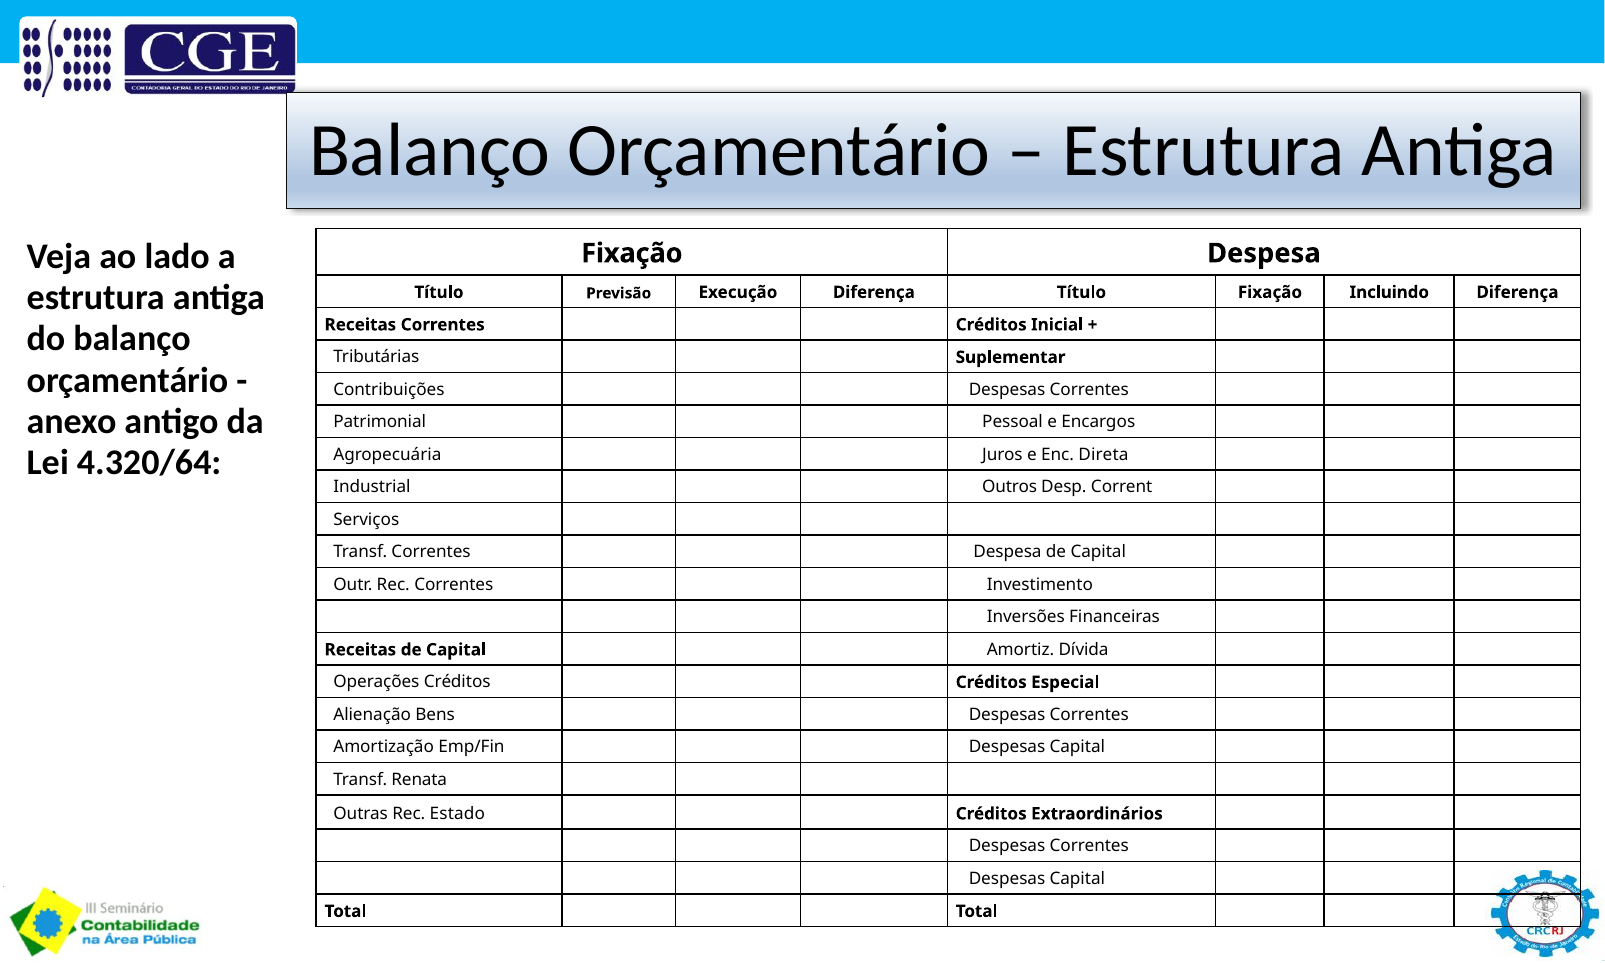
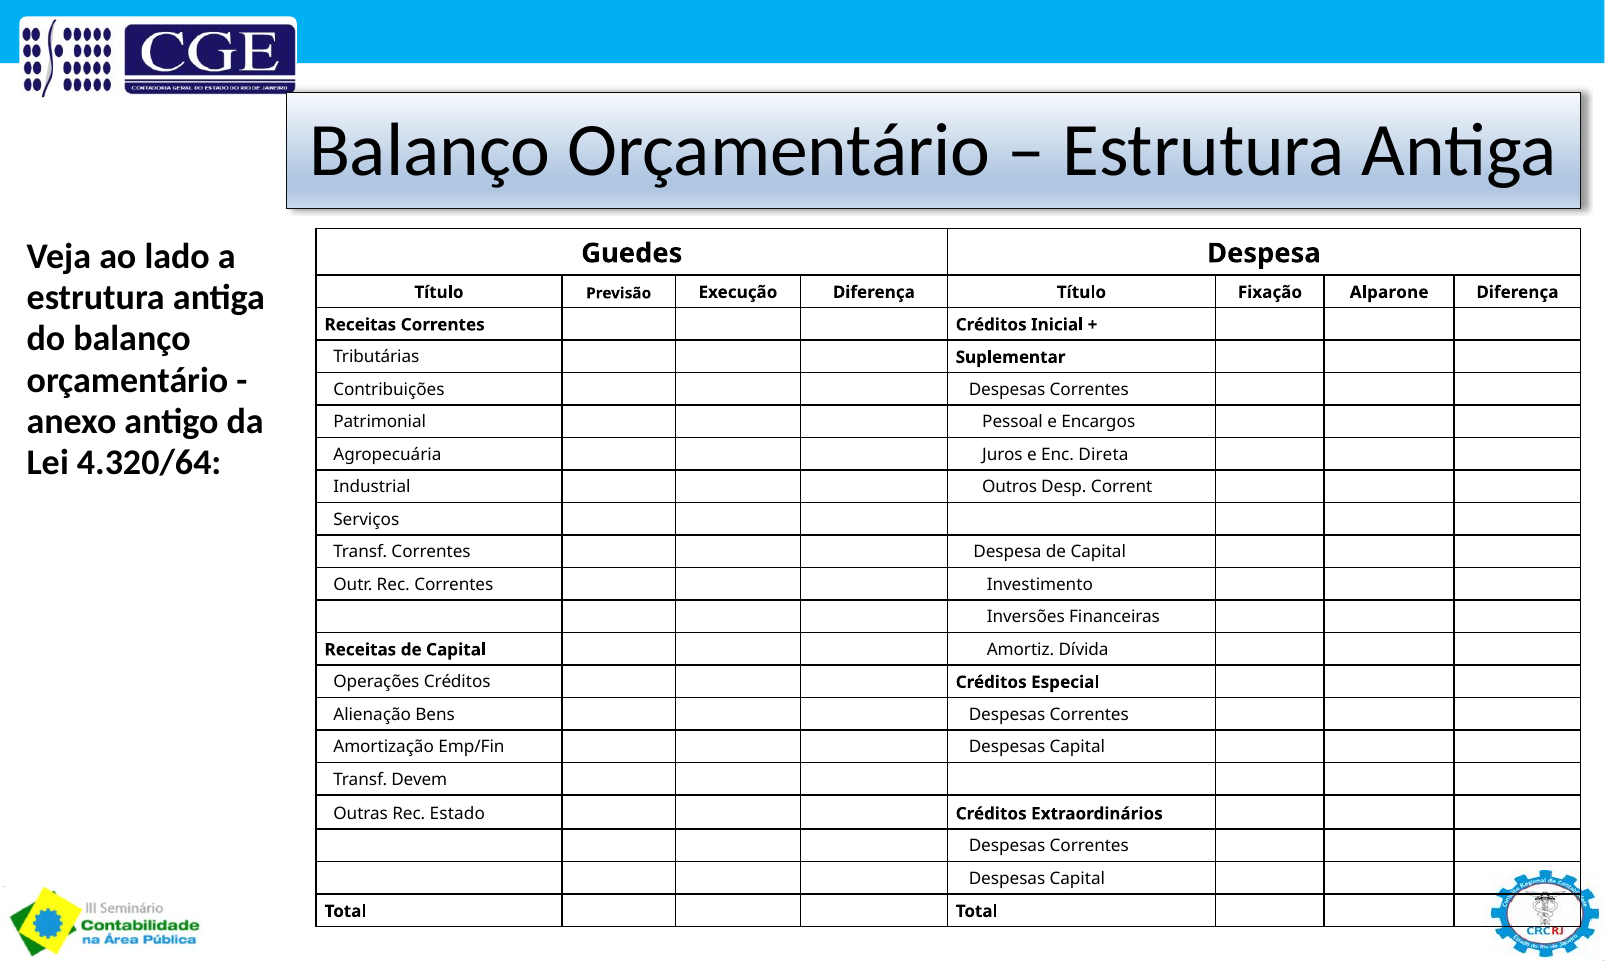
Fixação: Fixação -> Guedes (632, 253)
Incluindo: Incluindo -> Alparone (1389, 292)
Renata: Renata -> Devem (419, 779)
